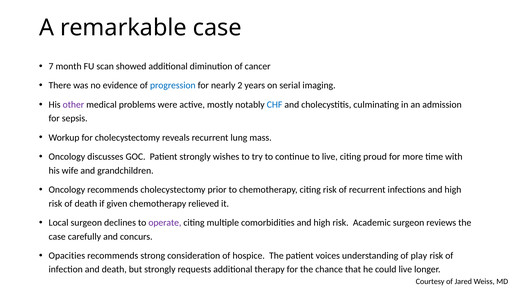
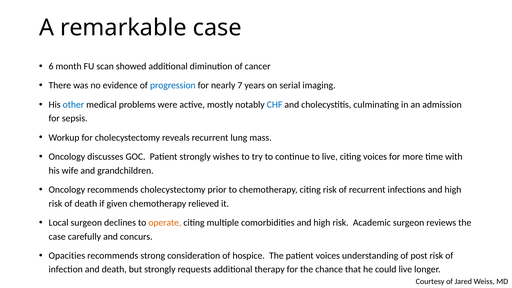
7: 7 -> 6 (51, 66)
2: 2 -> 7 (240, 85)
other colour: purple -> blue (73, 105)
citing proud: proud -> voices (375, 157)
operate colour: purple -> orange (165, 223)
play: play -> post (419, 256)
